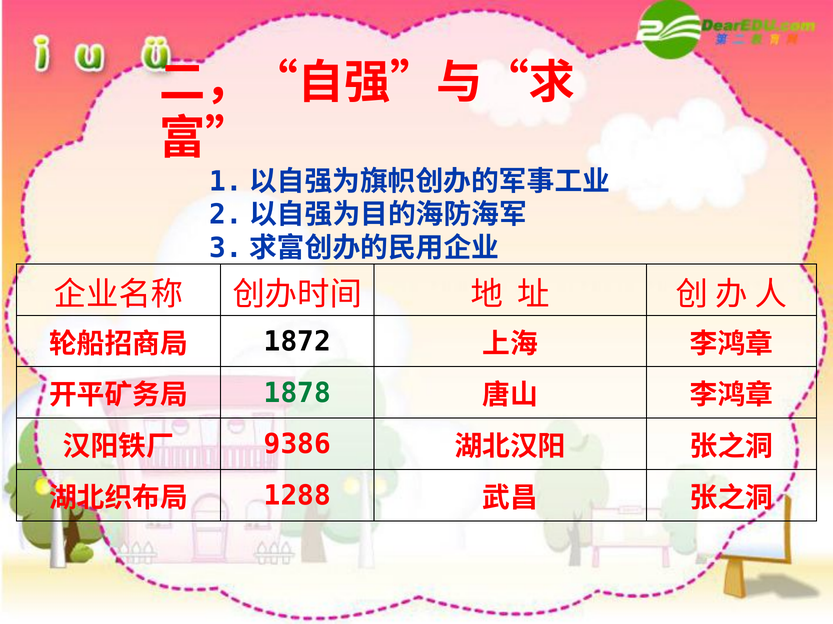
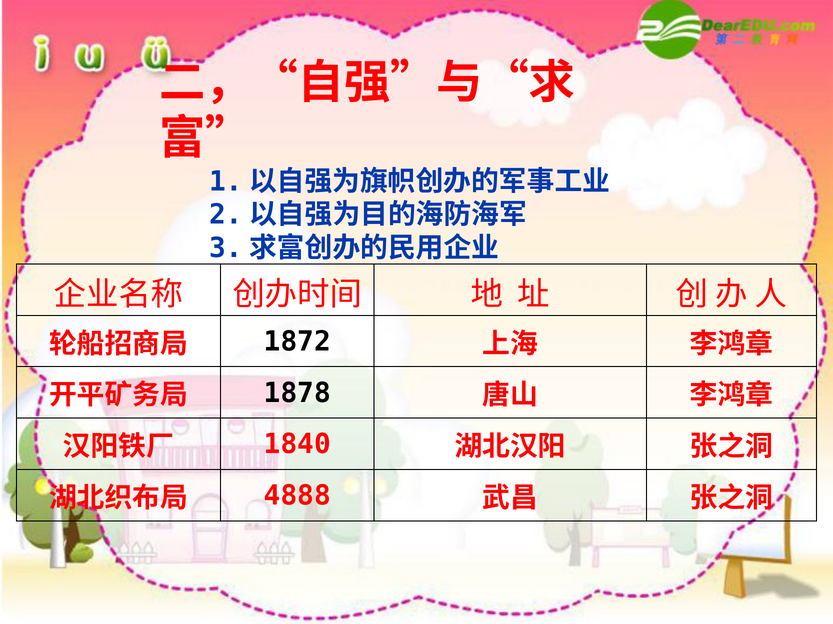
1878 colour: green -> black (297, 393)
9386: 9386 -> 1840 (297, 445)
1288: 1288 -> 4888 (297, 496)
